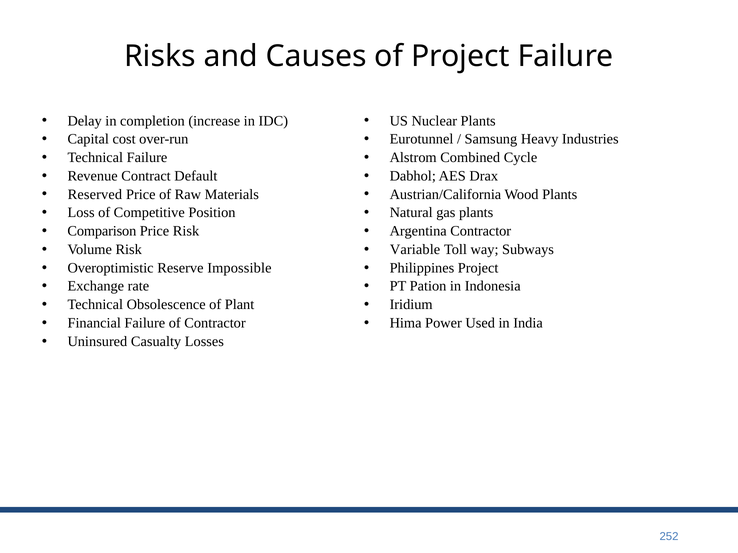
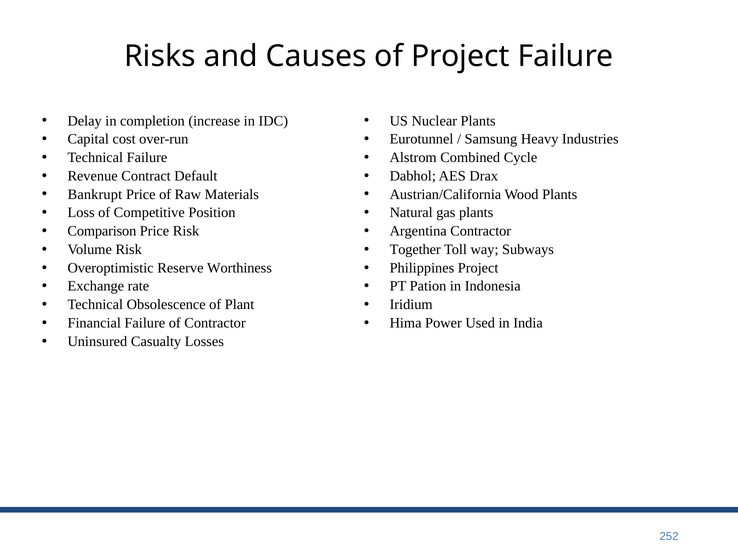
Reserved: Reserved -> Bankrupt (95, 194)
Variable: Variable -> Together (415, 250)
Impossible: Impossible -> Worthiness (239, 268)
